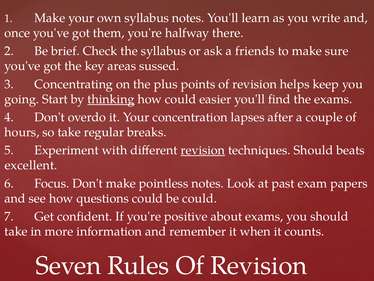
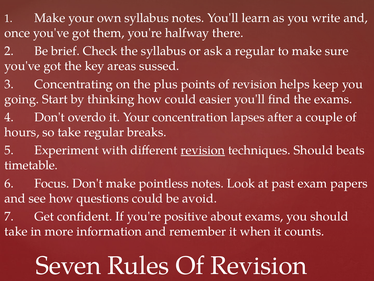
a friends: friends -> regular (255, 51)
thinking underline: present -> none (111, 99)
excellent: excellent -> timetable (31, 165)
be could: could -> avoid (200, 198)
